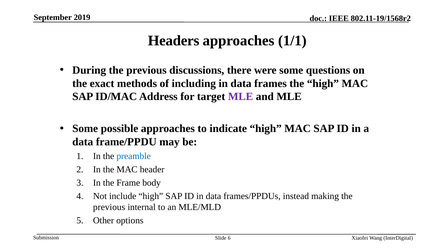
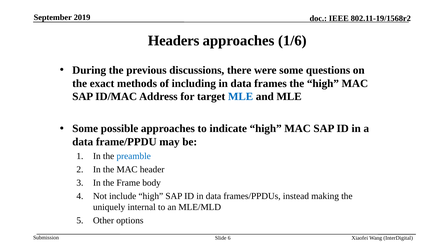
1/1: 1/1 -> 1/6 (292, 41)
MLE colour: purple -> blue (241, 97)
previous: previous -> uniquely (109, 208)
